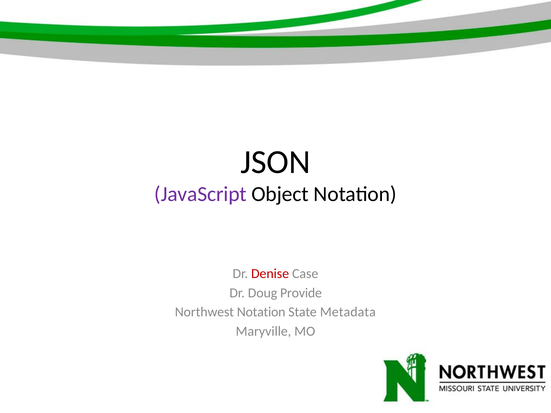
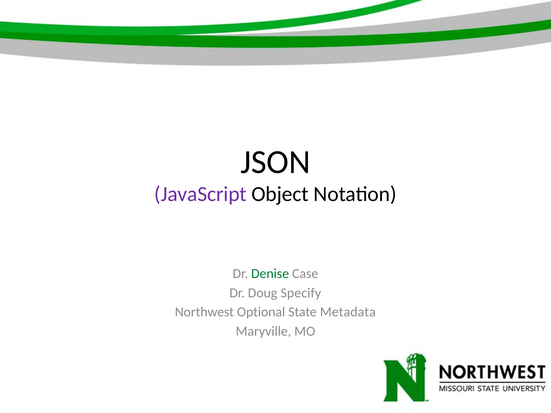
Denise colour: red -> green (270, 274)
Provide: Provide -> Specify (301, 293)
Northwest Notation: Notation -> Optional (261, 312)
